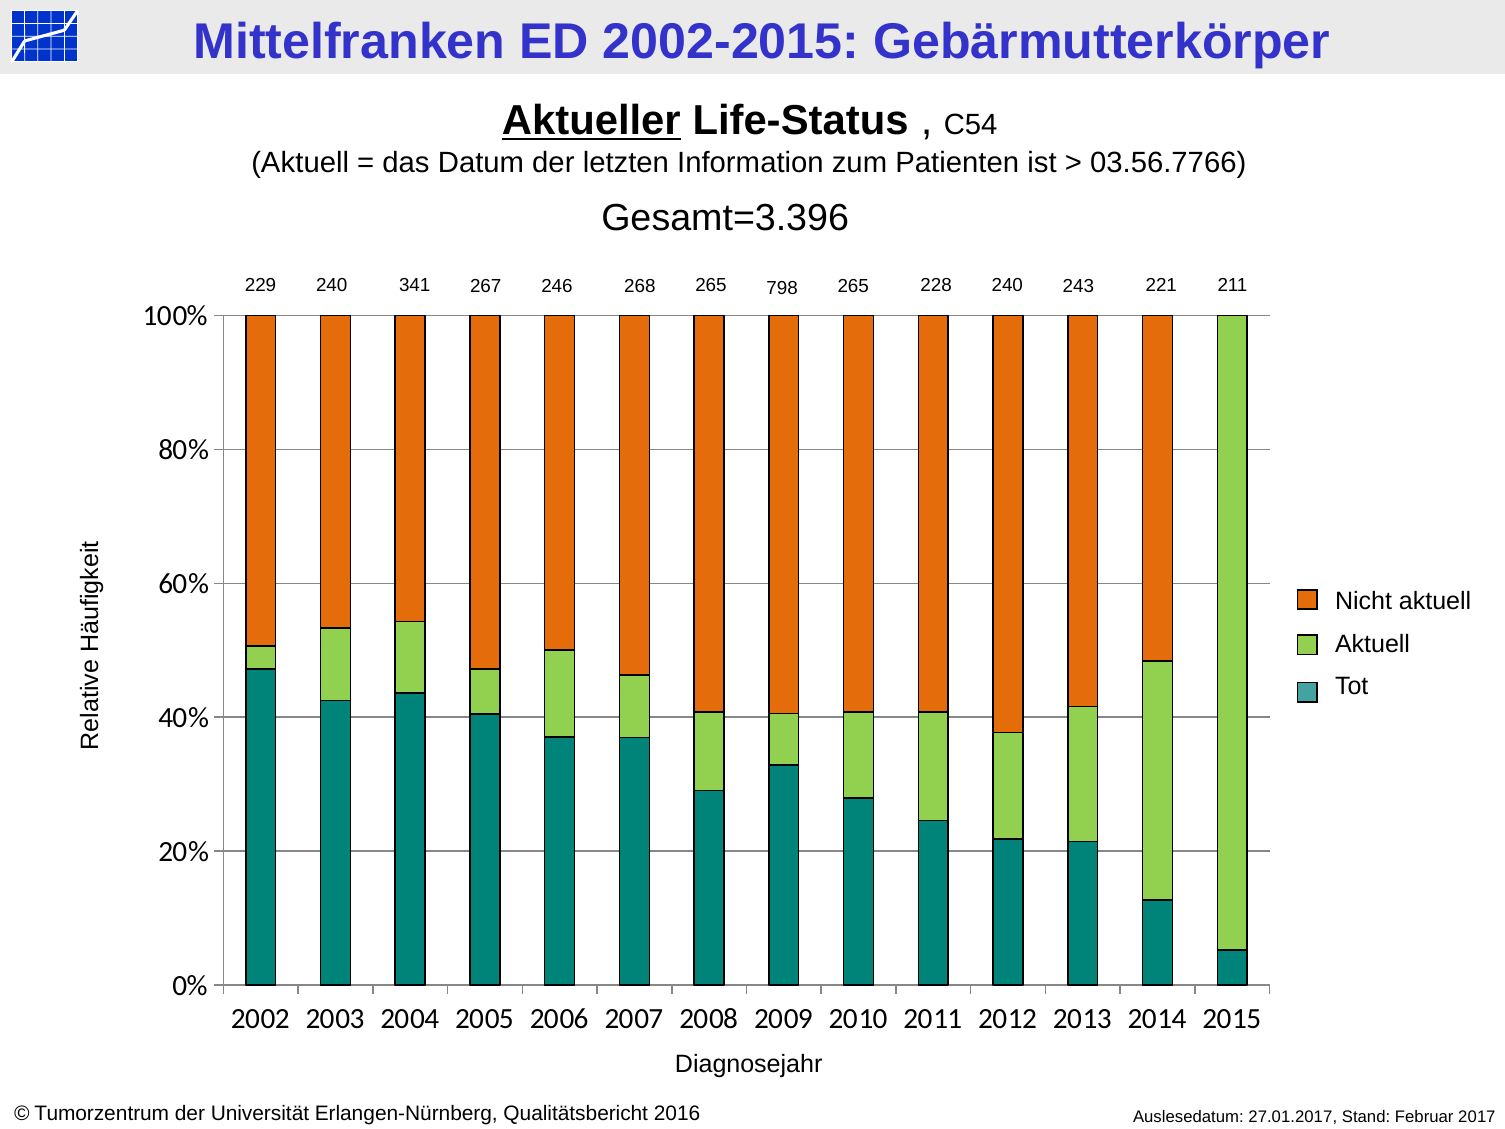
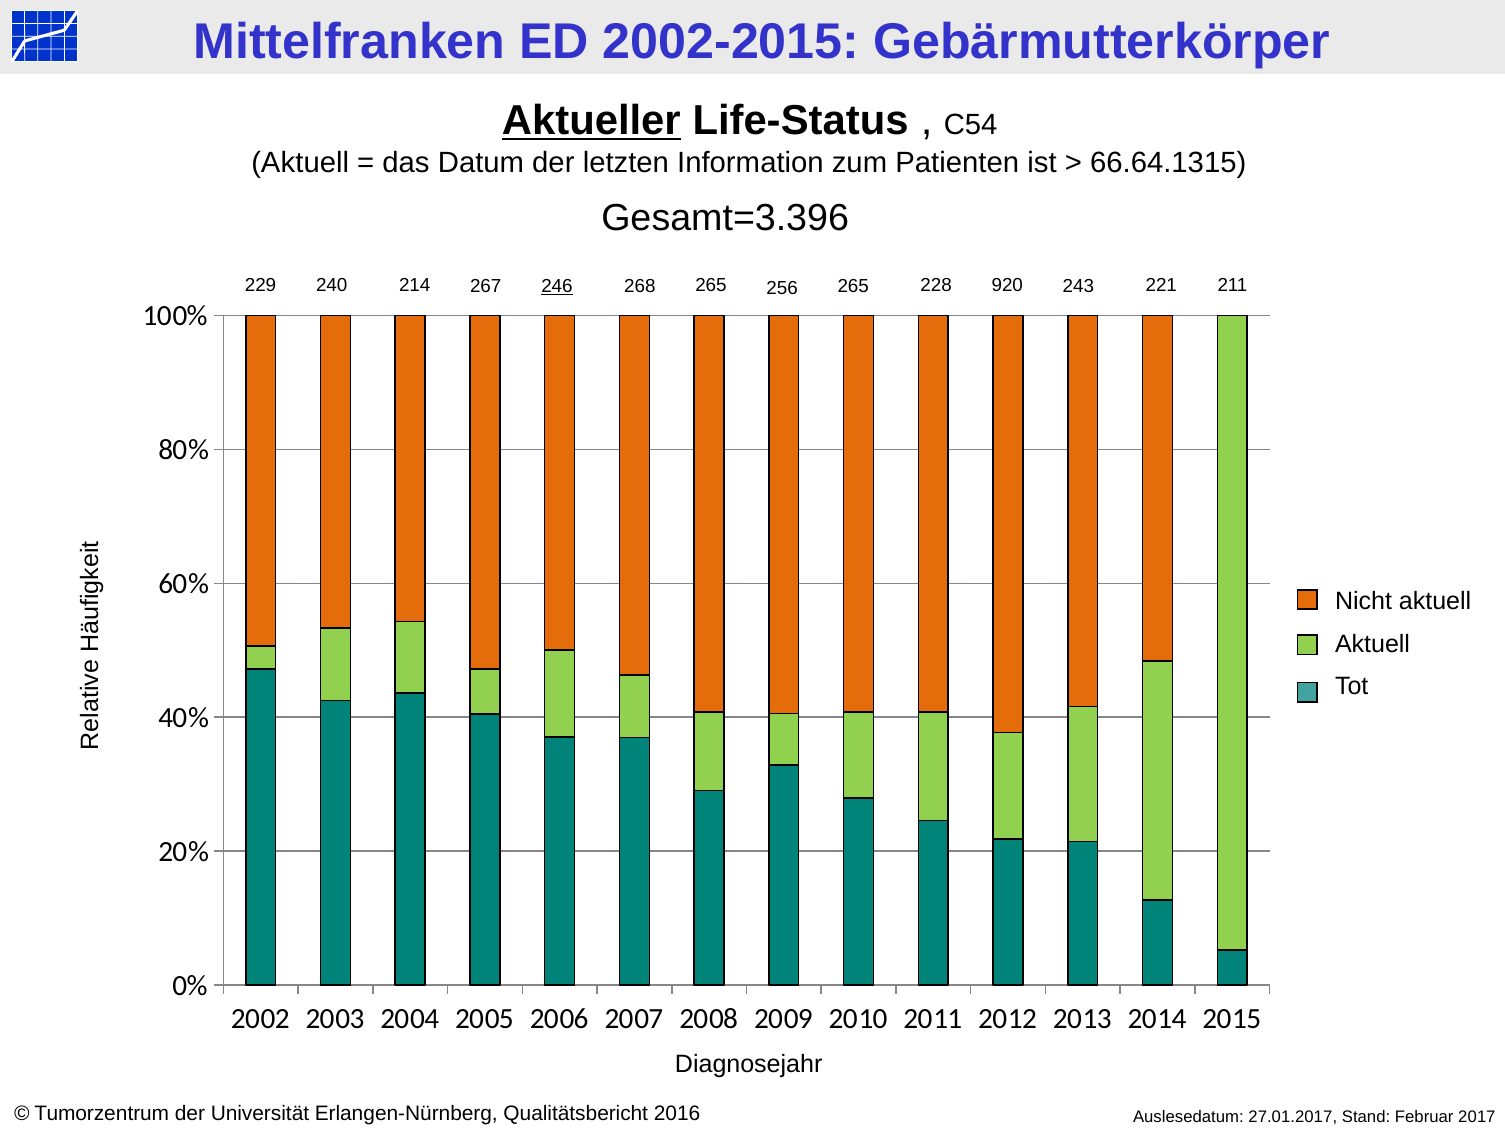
03.56.7766: 03.56.7766 -> 66.64.1315 (1168, 163)
341: 341 -> 214 (415, 286)
246 underline: none -> present (557, 286)
798: 798 -> 256 (782, 288)
228 240: 240 -> 920 (1007, 285)
